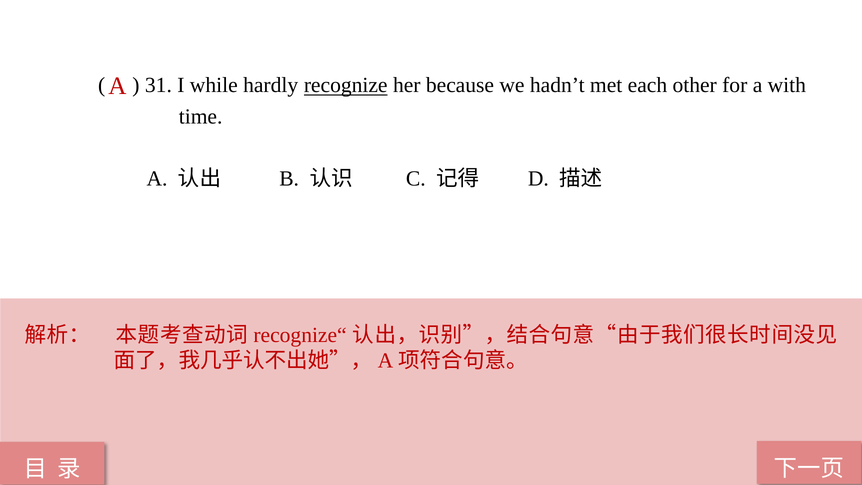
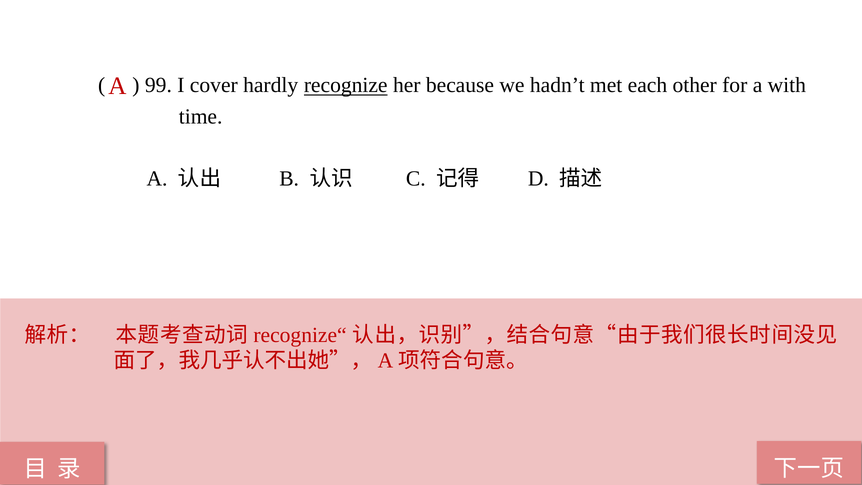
31: 31 -> 99 (158, 85)
while: while -> cover (214, 85)
